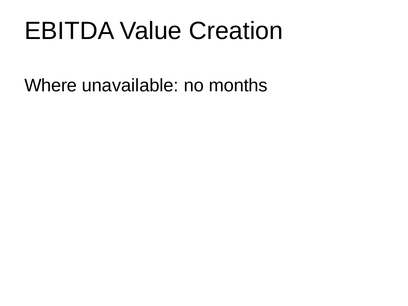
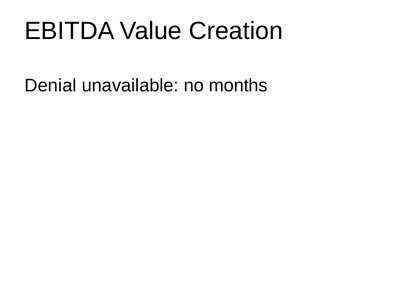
Where: Where -> Denial (51, 86)
